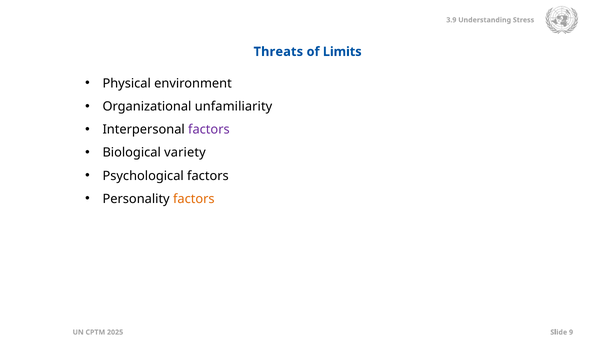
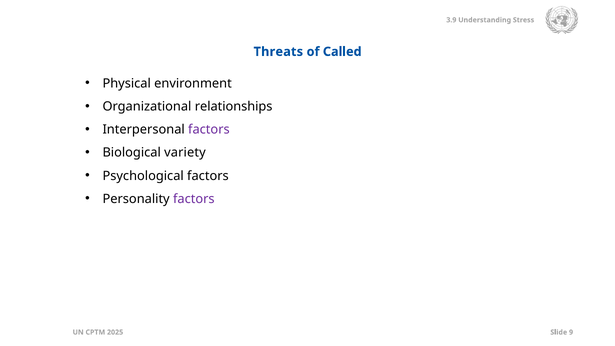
Limits: Limits -> Called (342, 52)
unfamiliarity: unfamiliarity -> relationships (234, 107)
factors colour: orange -> purple (194, 199)
